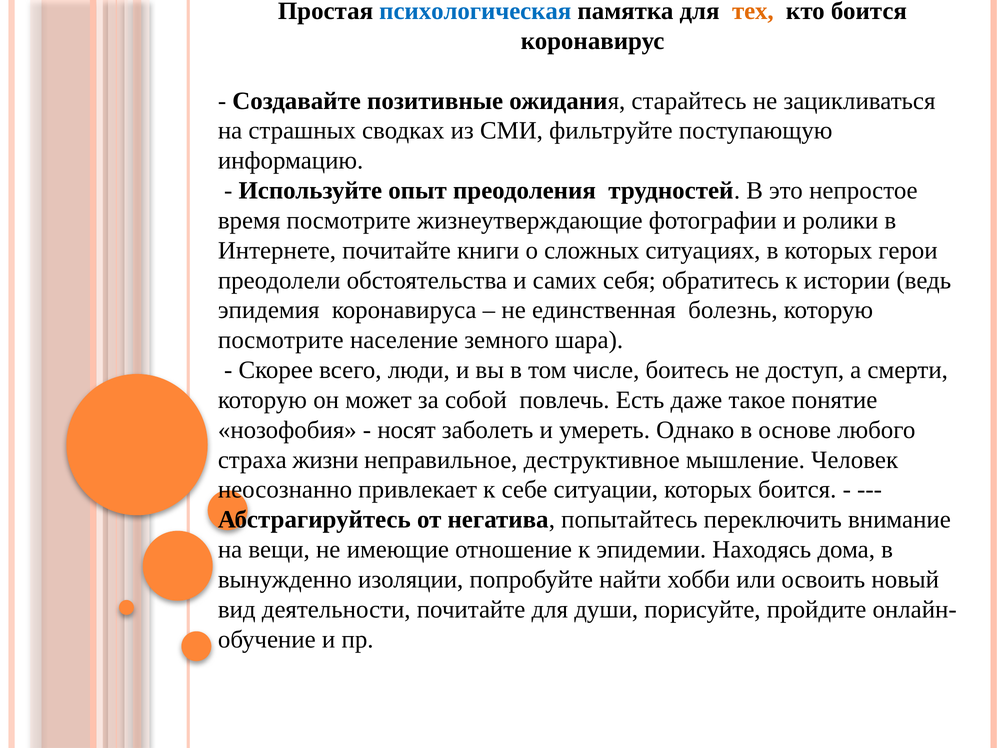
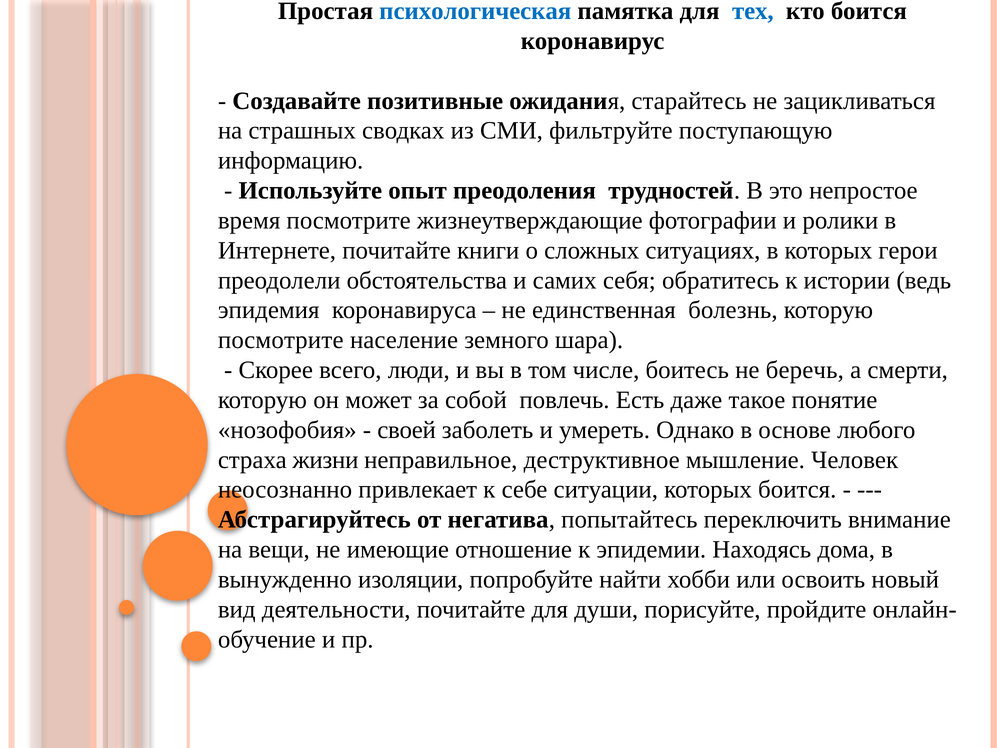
тех colour: orange -> blue (753, 11)
доступ: доступ -> беречь (805, 370)
носят: носят -> своей (407, 430)
